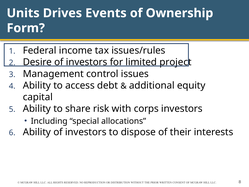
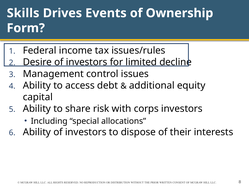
Units: Units -> Skills (23, 13)
project: project -> decline (176, 62)
